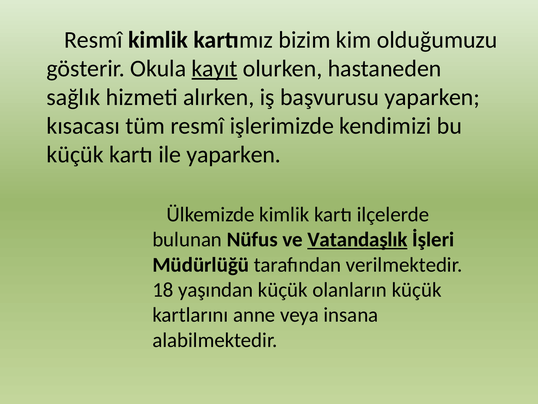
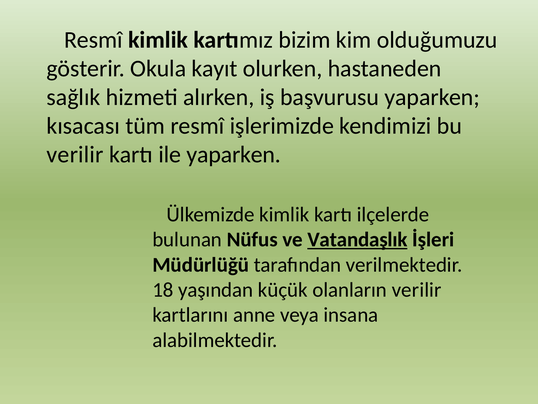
kayıt underline: present -> none (215, 68)
küçük: küçük -> verilir (75, 155)
olanların küçük: küçük -> verilir (417, 290)
